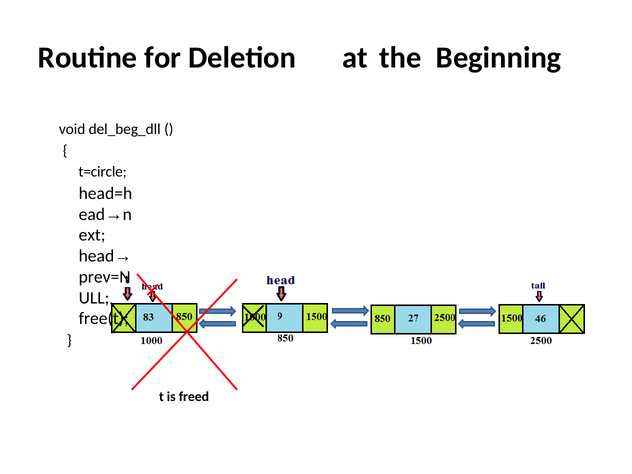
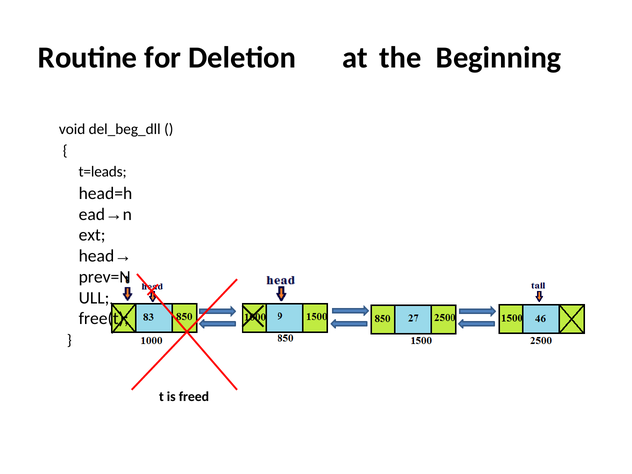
t=circle: t=circle -> t=leads (103, 172)
